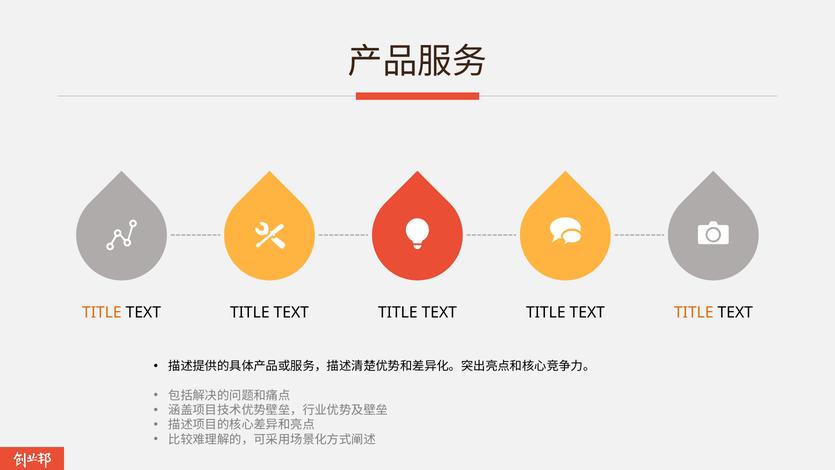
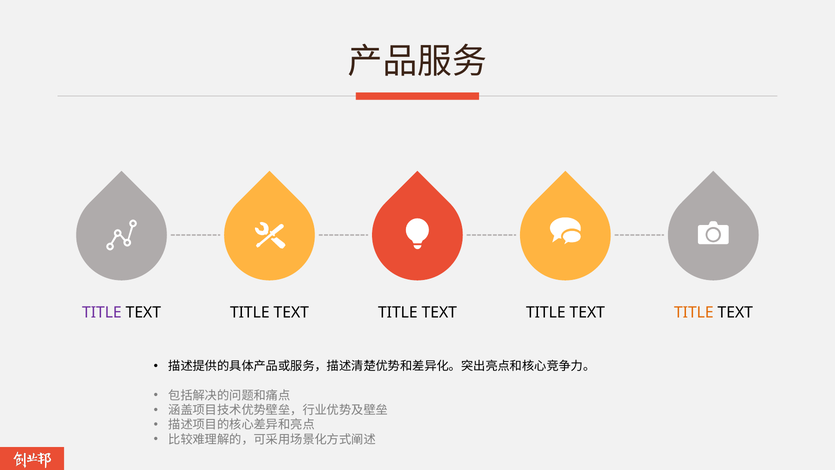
TITLE colour: orange -> purple (102, 313)
